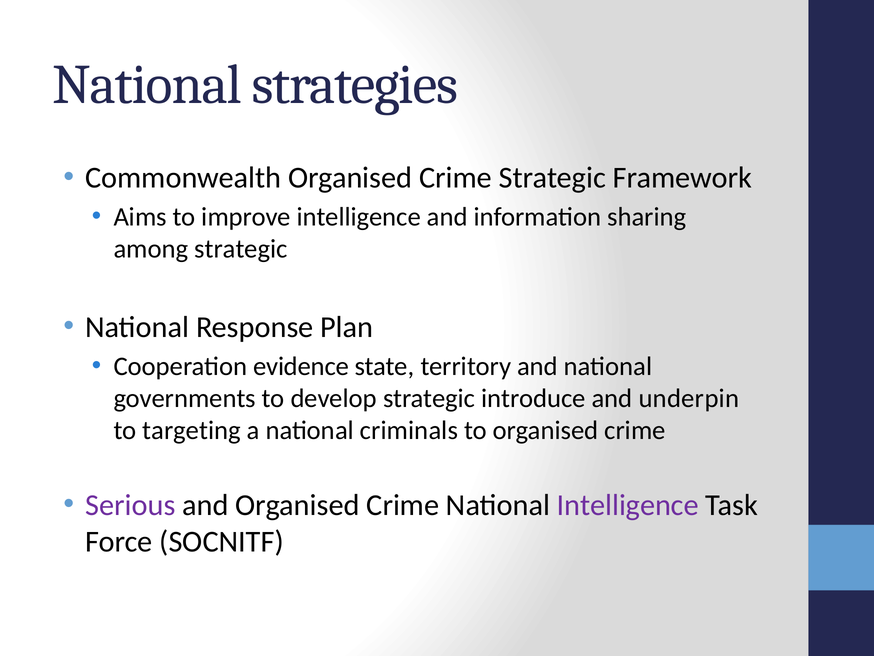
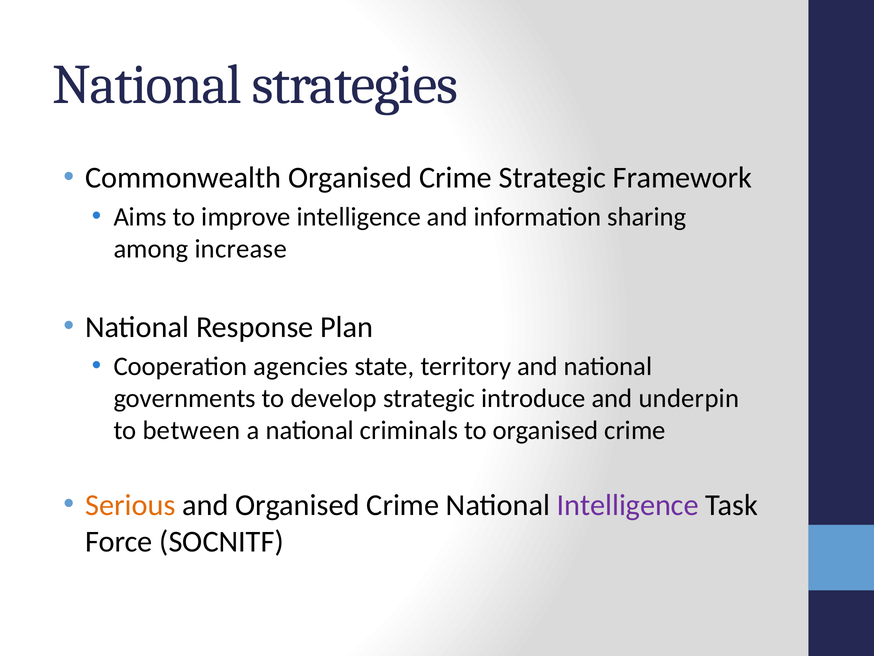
among strategic: strategic -> increase (241, 249)
evidence: evidence -> agencies (301, 366)
targeting: targeting -> between (191, 430)
Serious colour: purple -> orange (130, 505)
